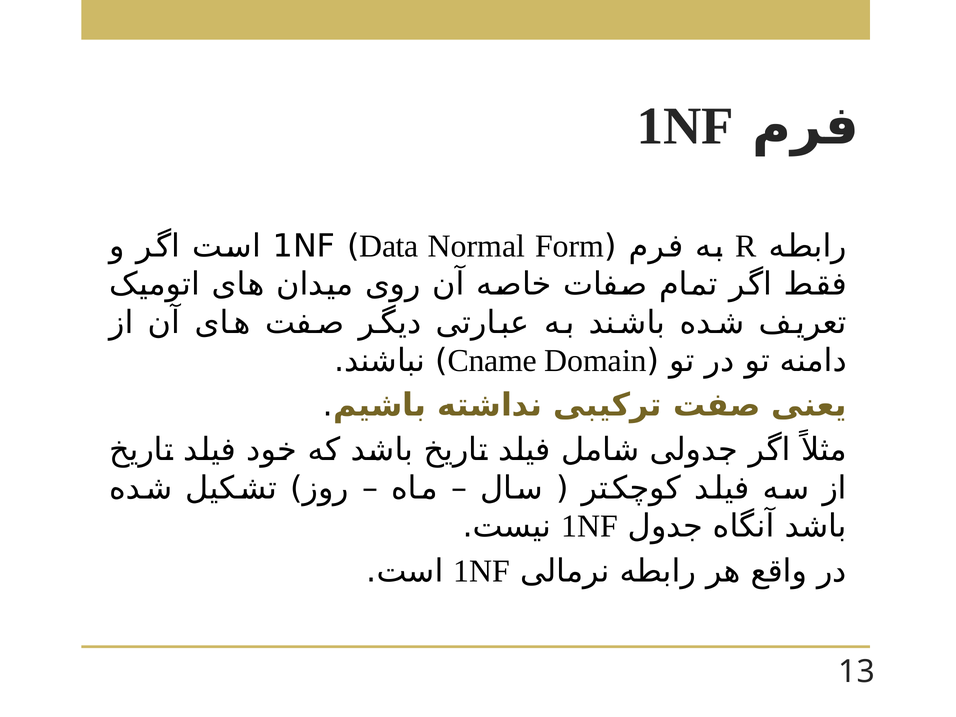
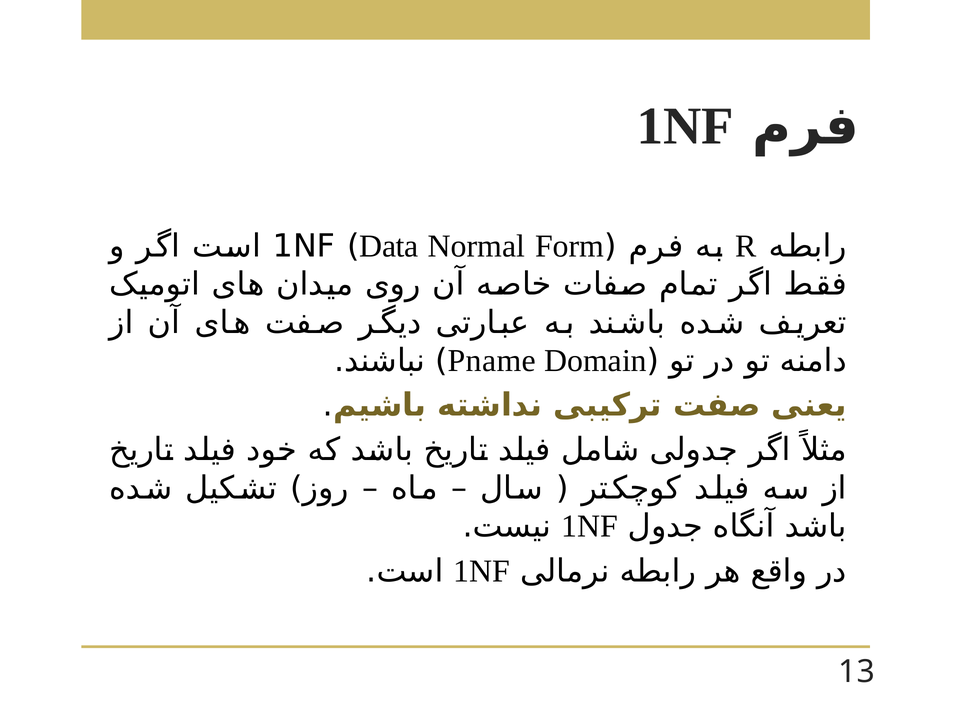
Cname: Cname -> Pname (492, 361)
